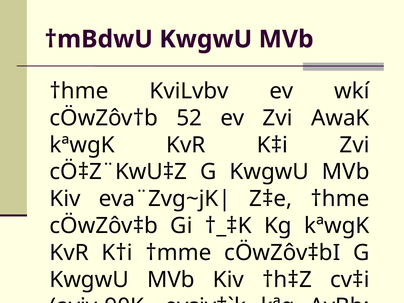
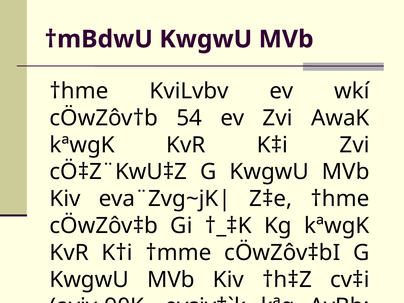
52: 52 -> 54 (189, 118)
